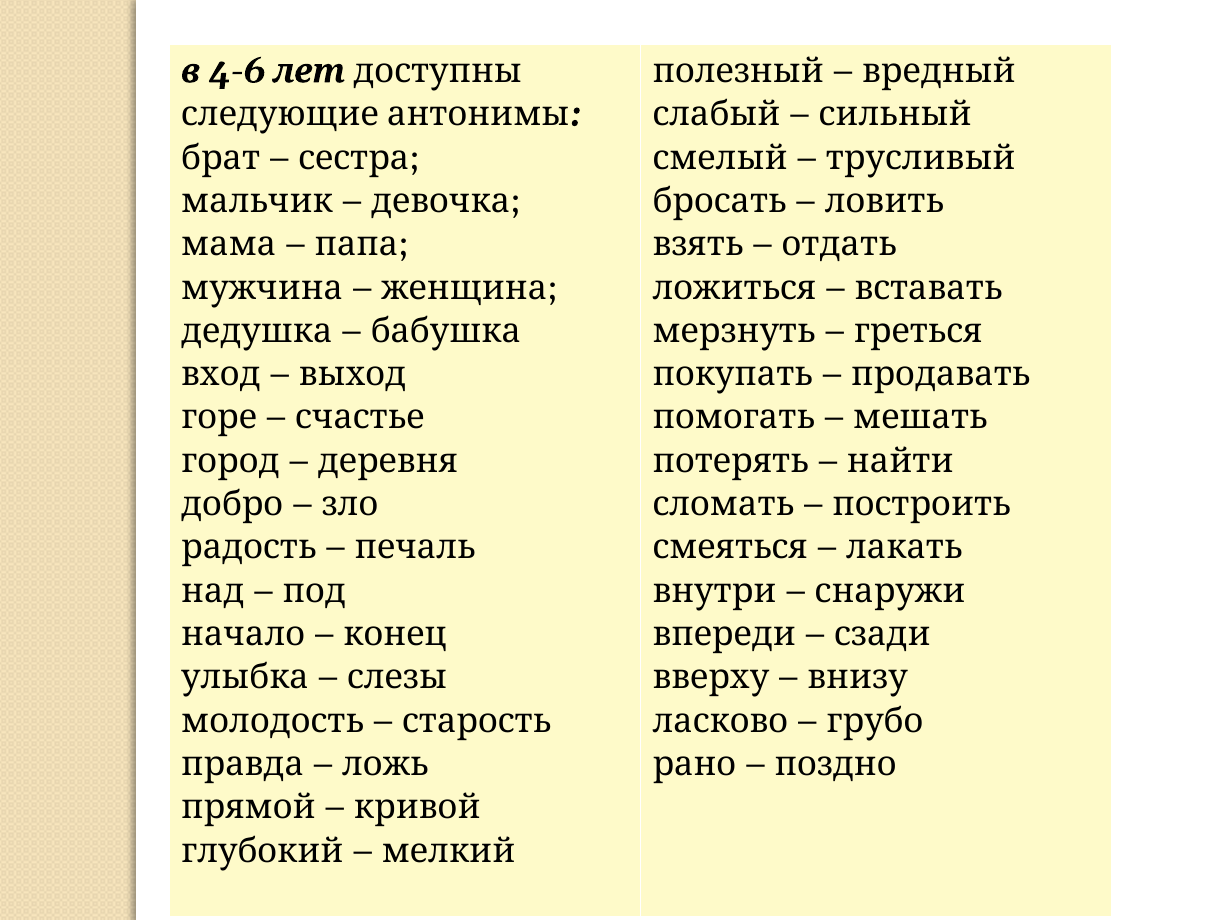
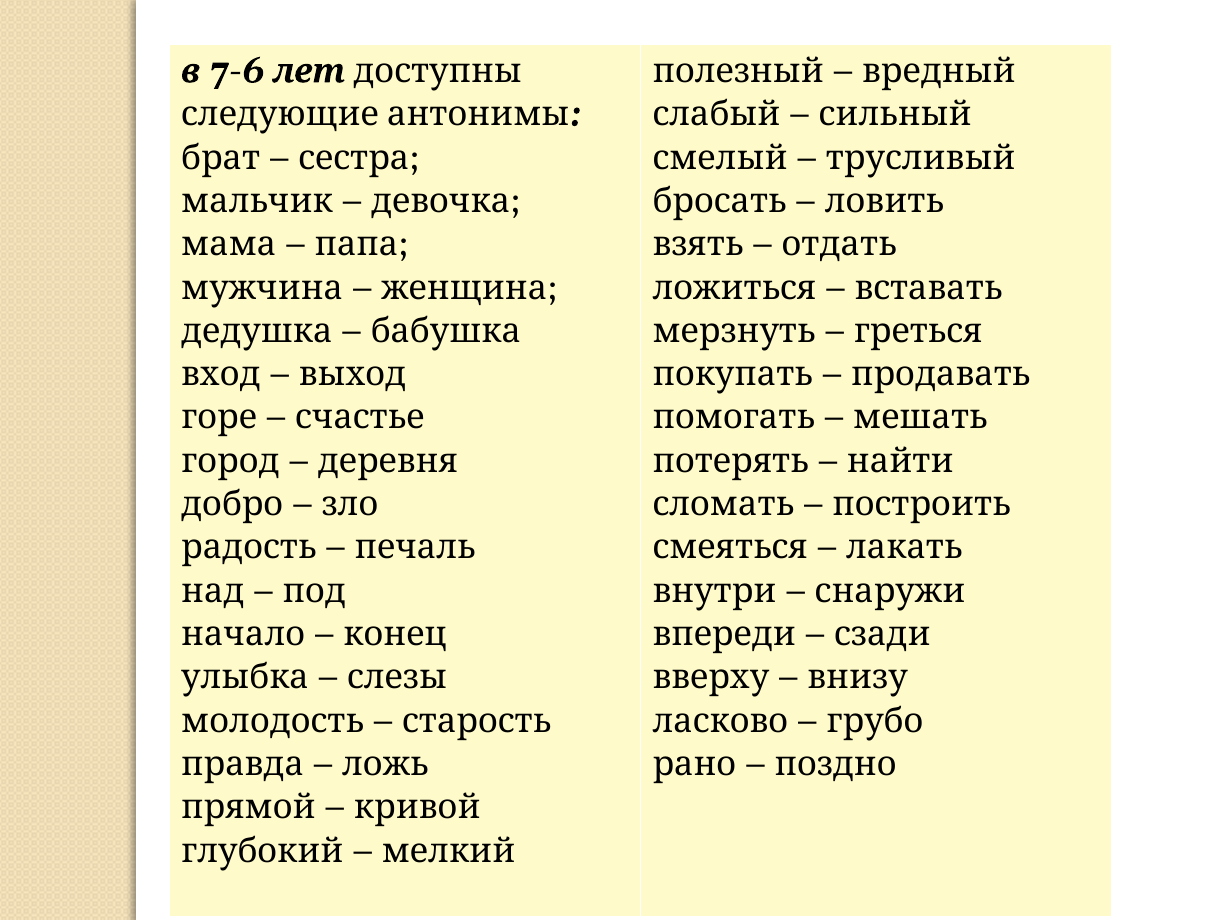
4-6: 4-6 -> 7-6 (237, 71)
